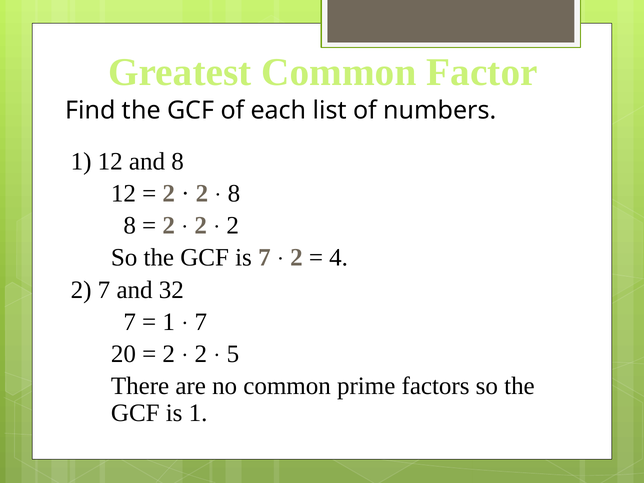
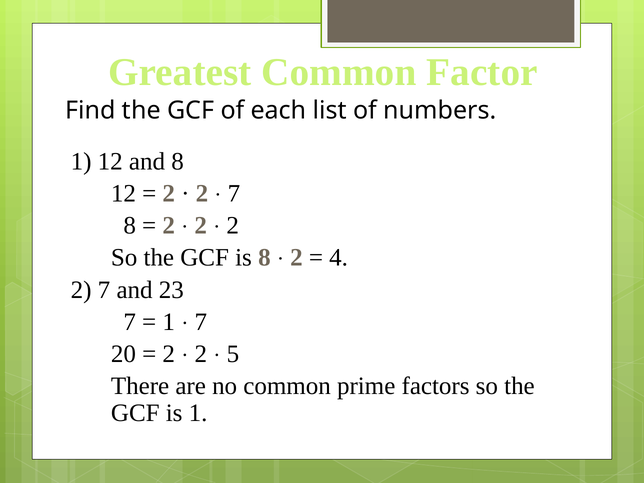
8: 8 -> 7 (234, 194)
is 7: 7 -> 8 (264, 258)
32: 32 -> 23 (171, 290)
